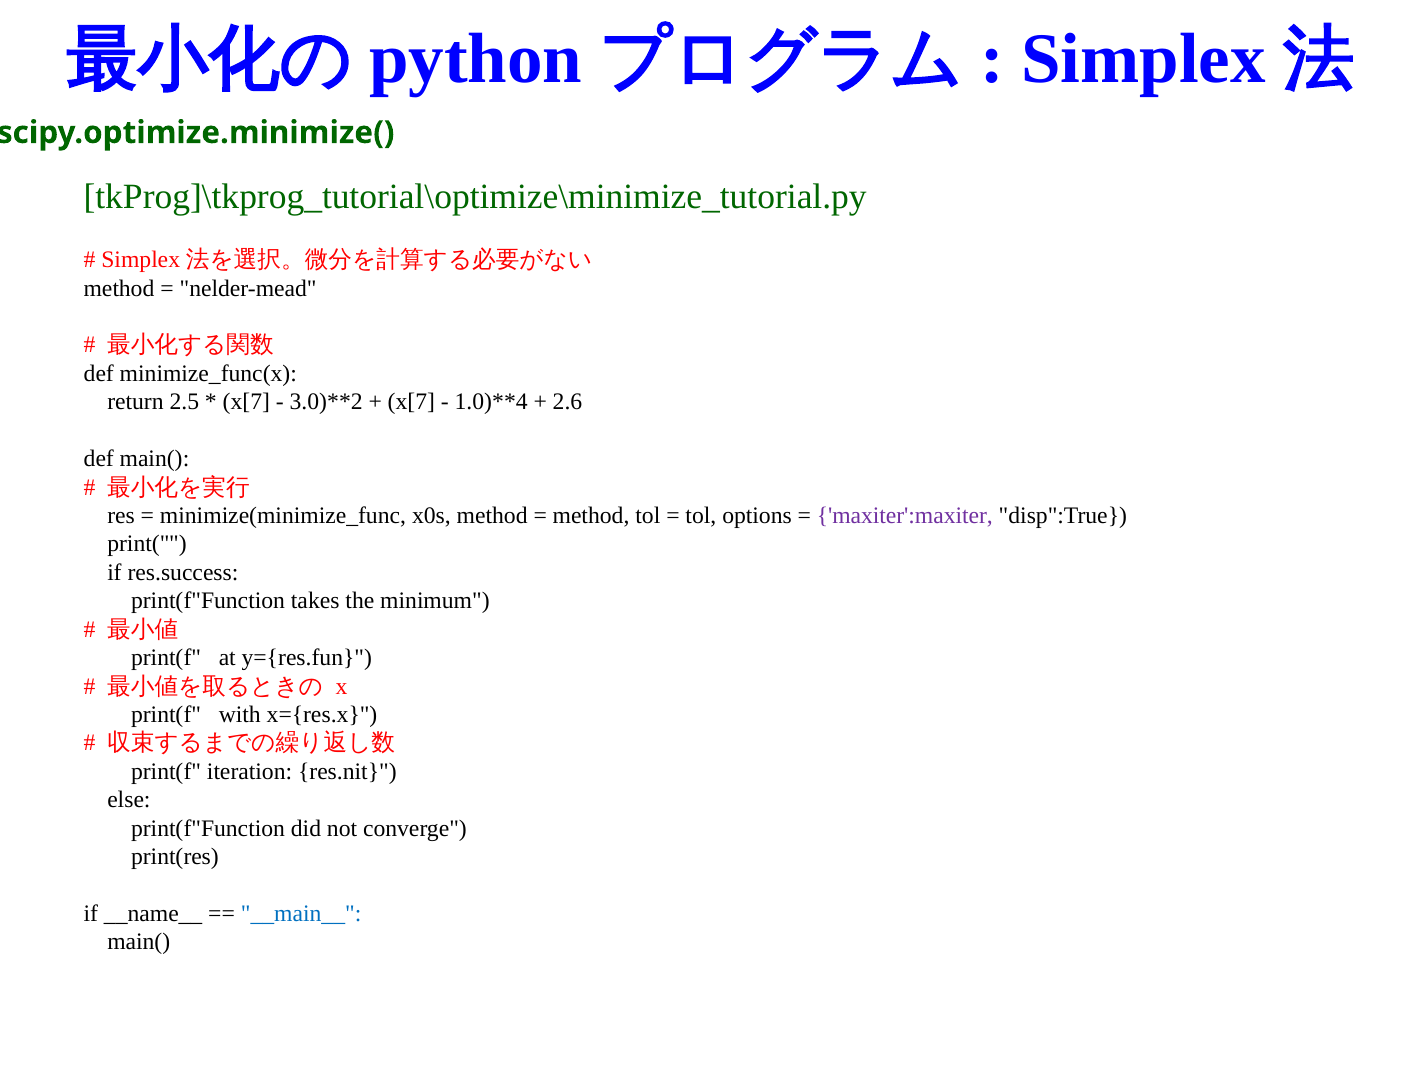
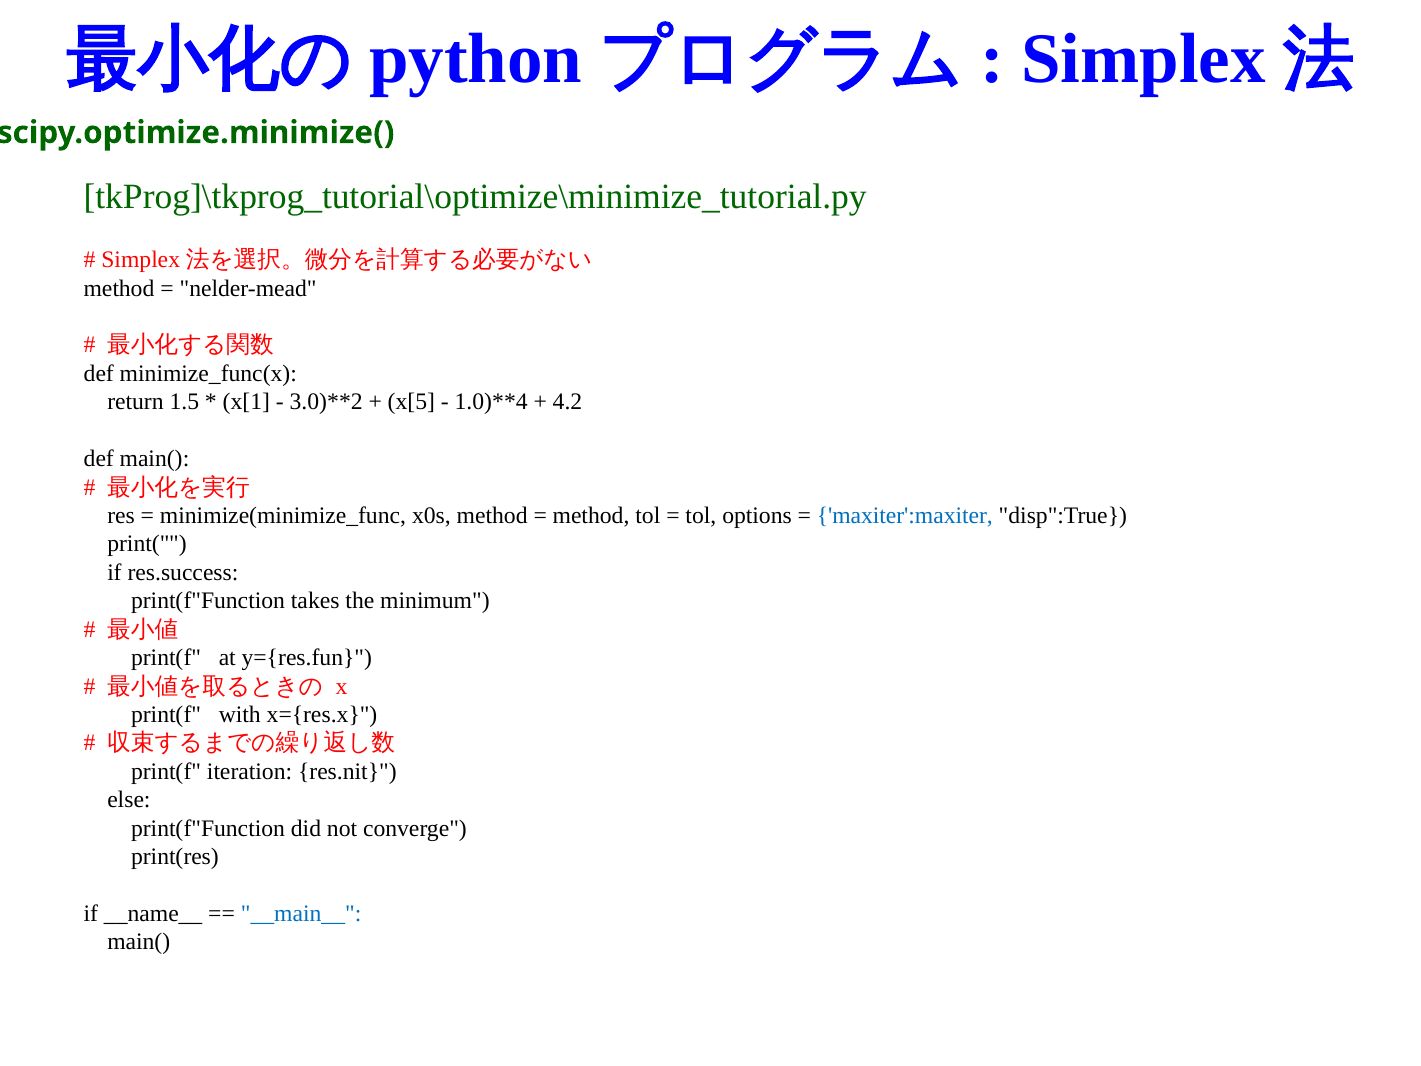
2.5: 2.5 -> 1.5 (184, 402)
x[7: x[7 -> x[1 (246, 402)
x[7: x[7 -> x[5 (411, 402)
2.6: 2.6 -> 4.2 (567, 402)
maxiter':maxiter colour: purple -> blue (905, 516)
